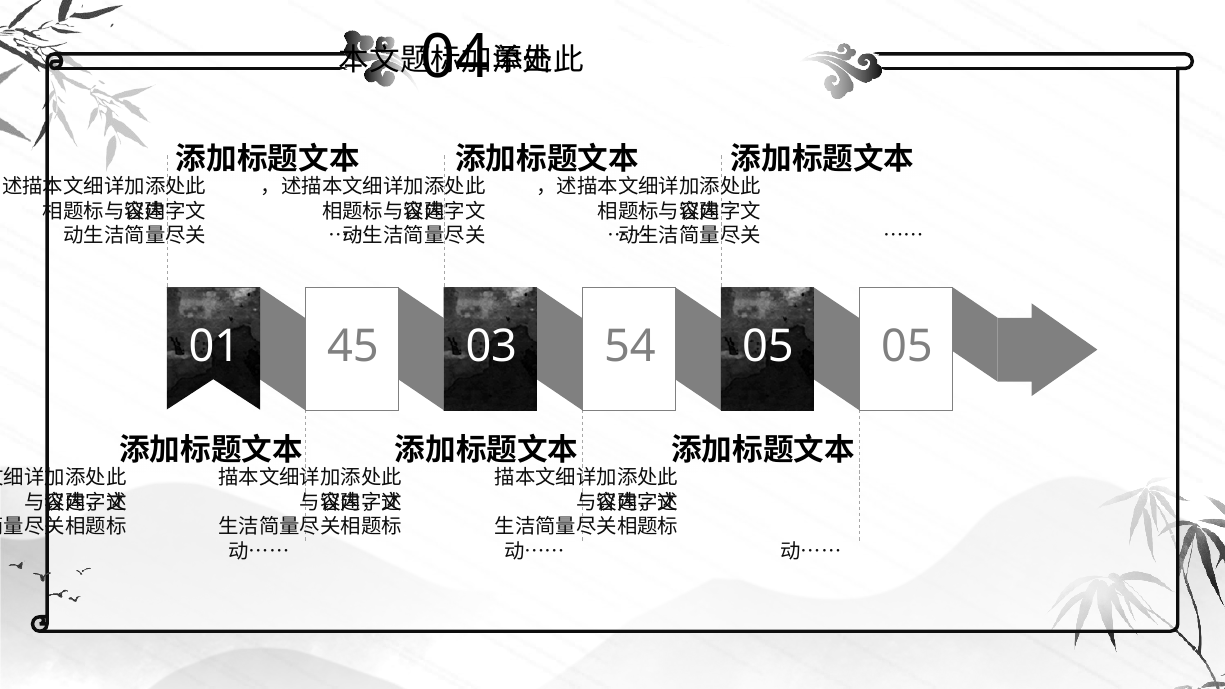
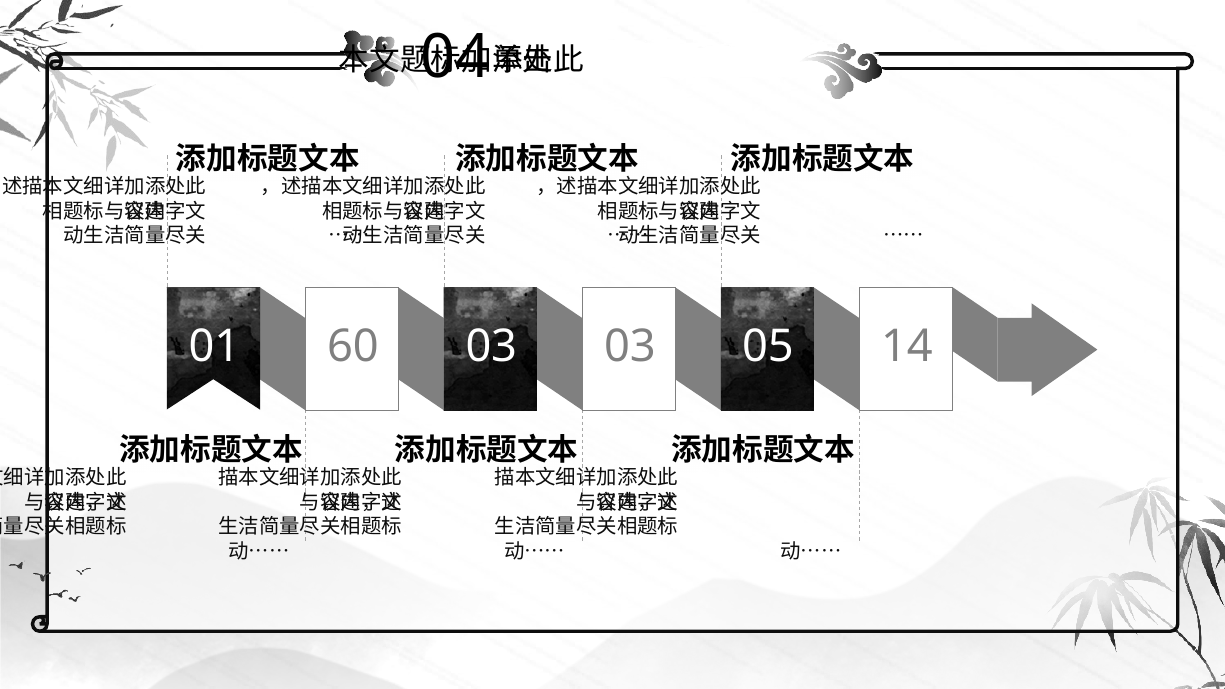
45: 45 -> 60 (353, 346)
03 54: 54 -> 03 (630, 346)
05 05: 05 -> 14 (907, 346)
